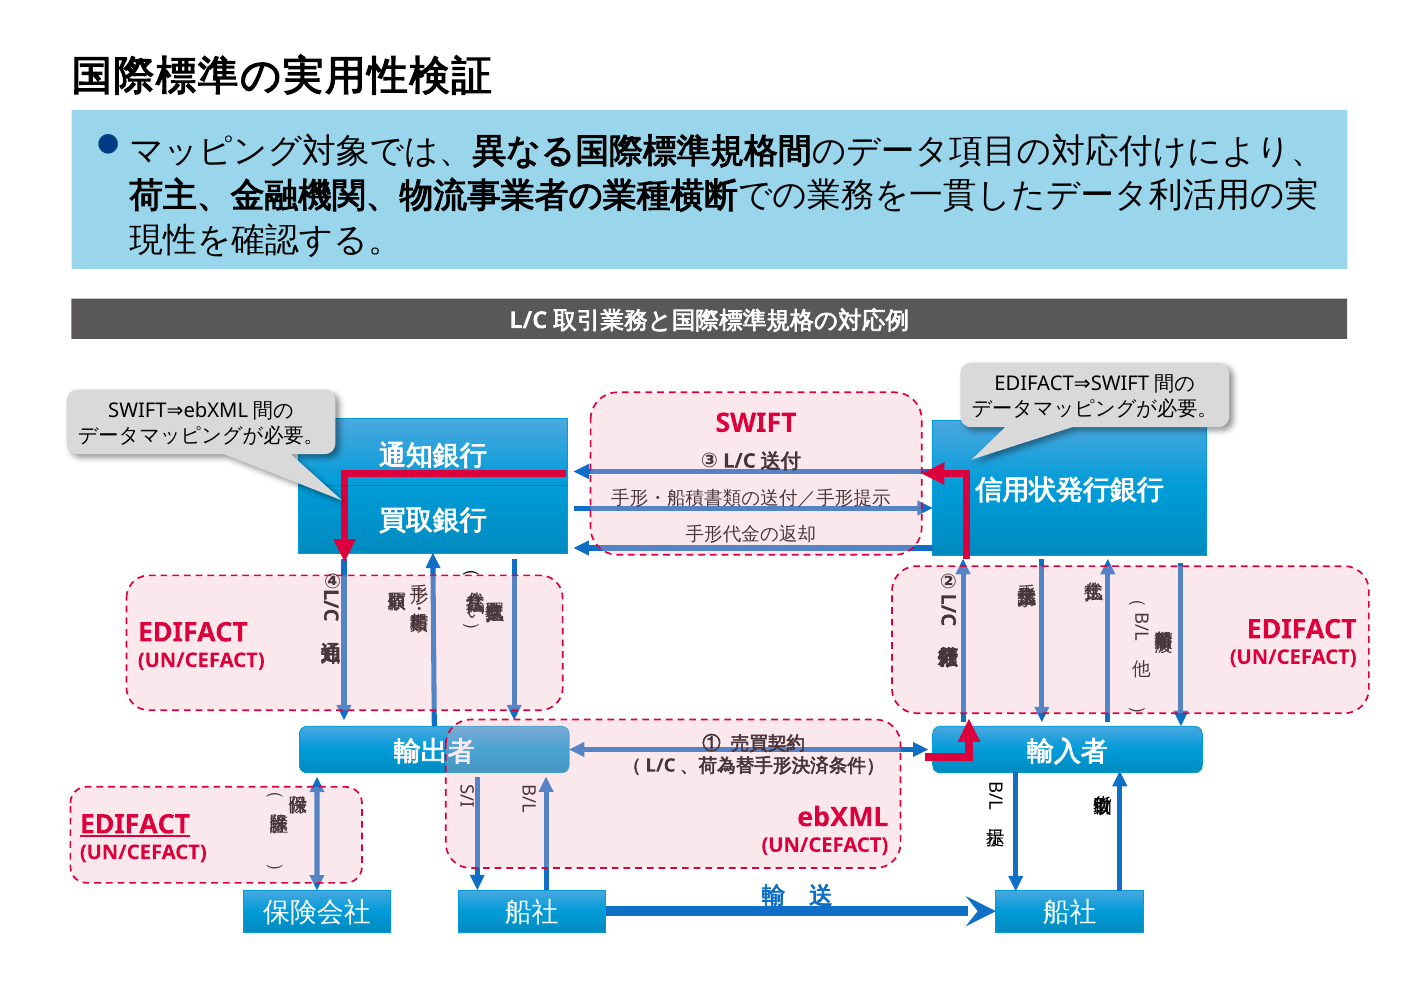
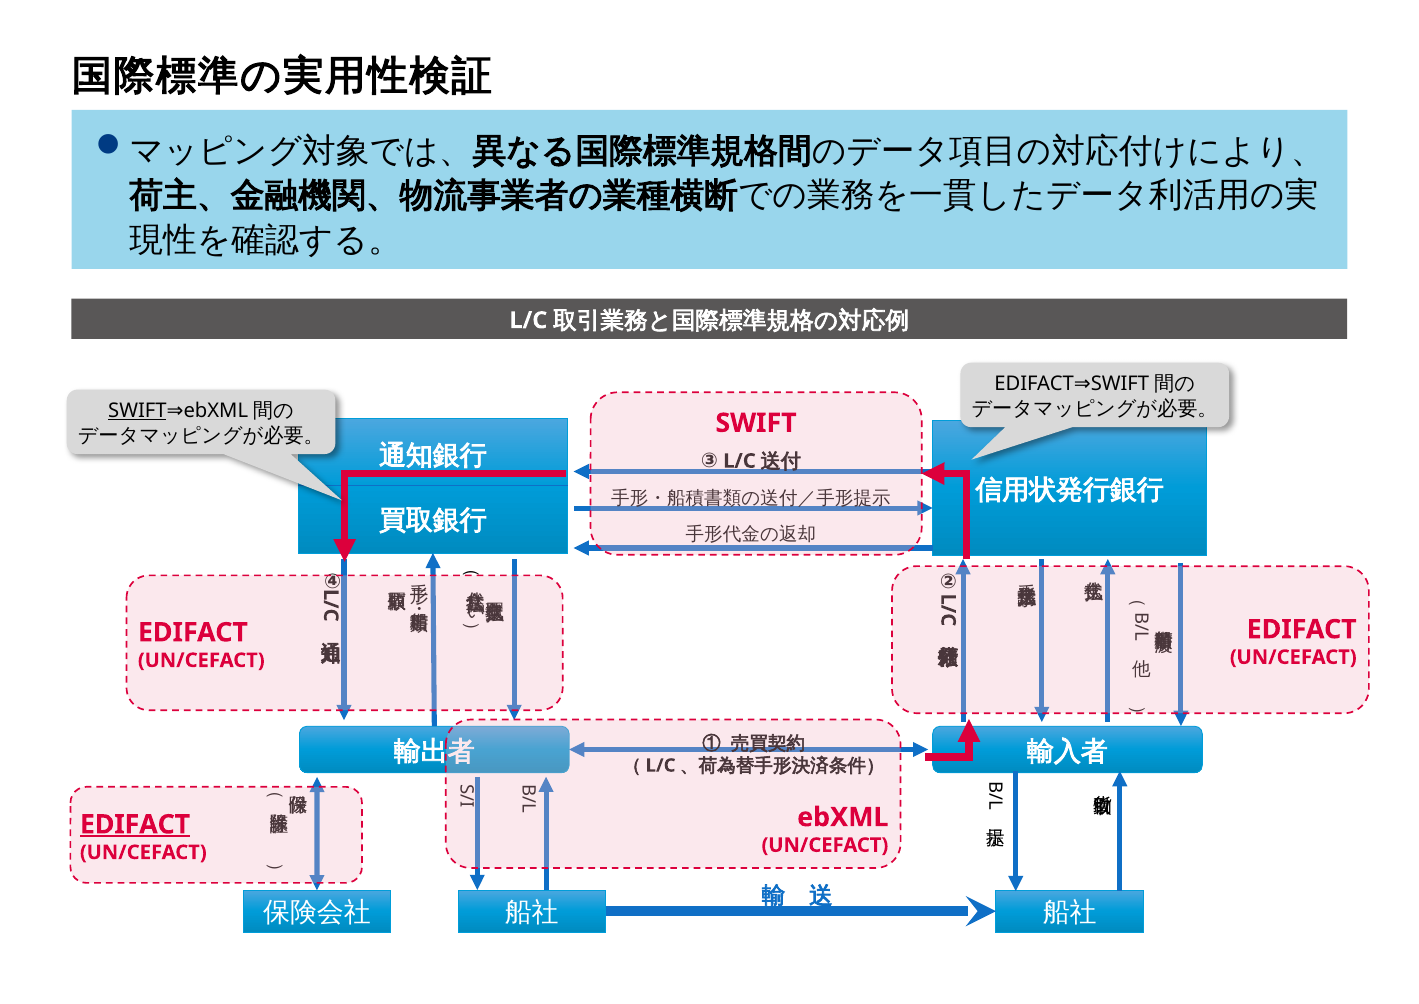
SWIFT underline: none -> present (137, 411)
